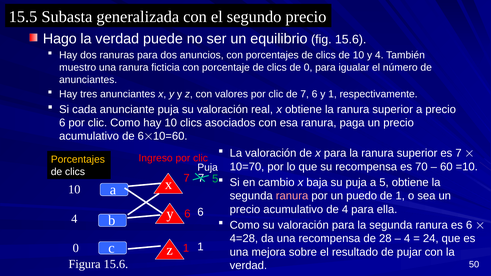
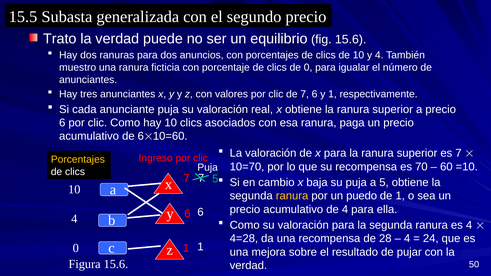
Hago: Hago -> Trato (60, 39)
ranura colour: pink -> yellow (292, 196)
es 6: 6 -> 4 (469, 225)
